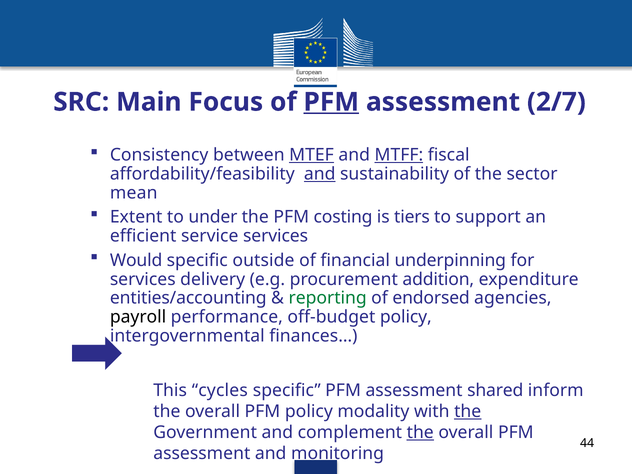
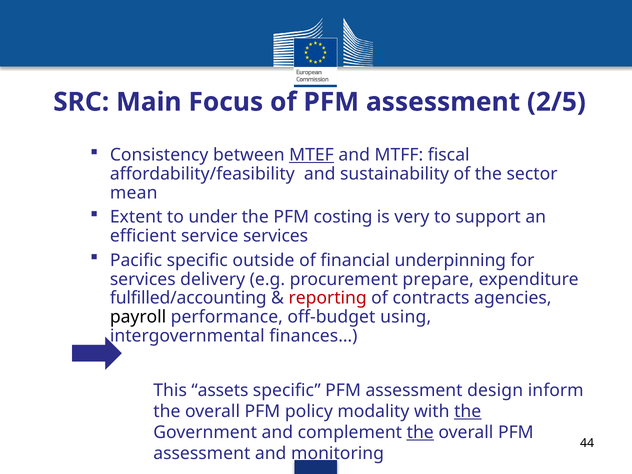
PFM underline: present -> none (331, 102)
2/7: 2/7 -> 2/5 (556, 102)
MTFF underline: present -> none (399, 155)
and underline: present -> none (320, 174)
tiers: tiers -> very (412, 217)
Would: Would -> Pacific (136, 260)
addition: addition -> prepare (438, 279)
entities/accounting: entities/accounting -> fulfilled/accounting (188, 298)
reporting colour: green -> red (328, 298)
endorsed: endorsed -> contracts (431, 298)
off-budget policy: policy -> using (406, 317)
cycles: cycles -> assets (220, 390)
shared: shared -> design (495, 390)
